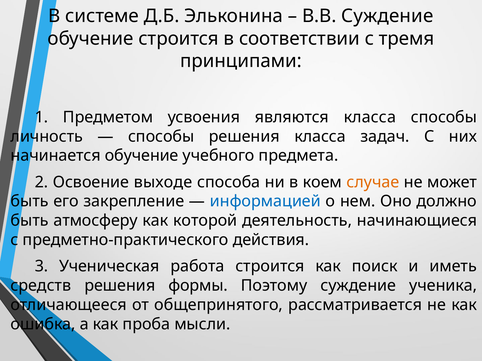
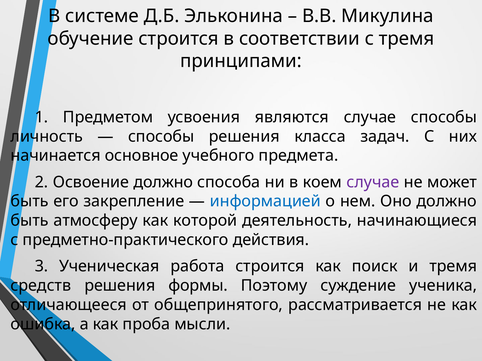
В.В Суждение: Суждение -> Микулина (387, 16)
являются класса: класса -> случае (370, 117)
начинается обучение: обучение -> основное (142, 156)
Освоение выходе: выходе -> должно (163, 182)
случае colour: orange -> purple (373, 182)
и иметь: иметь -> тремя (453, 267)
